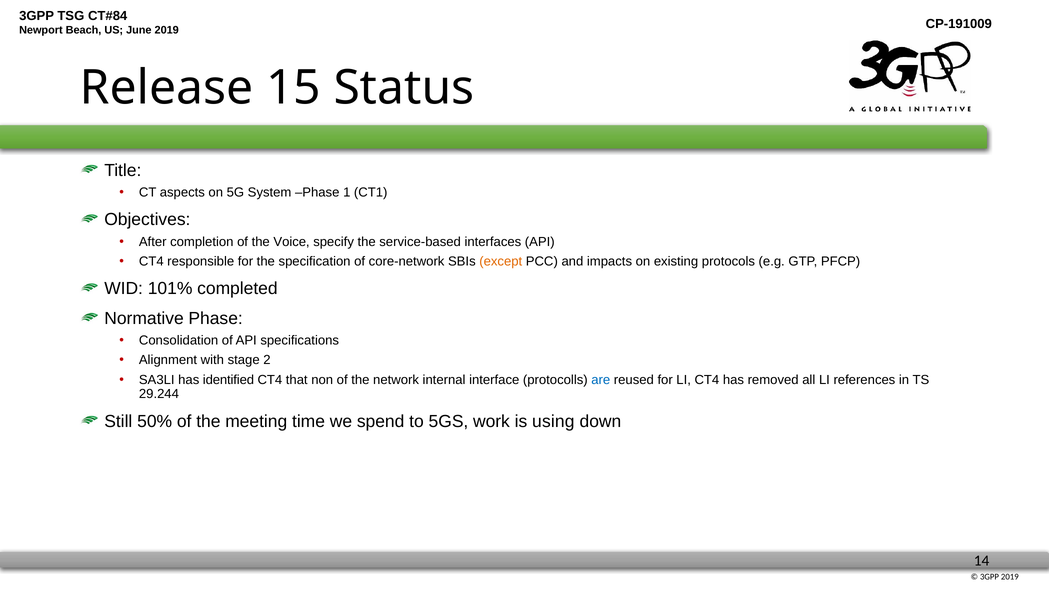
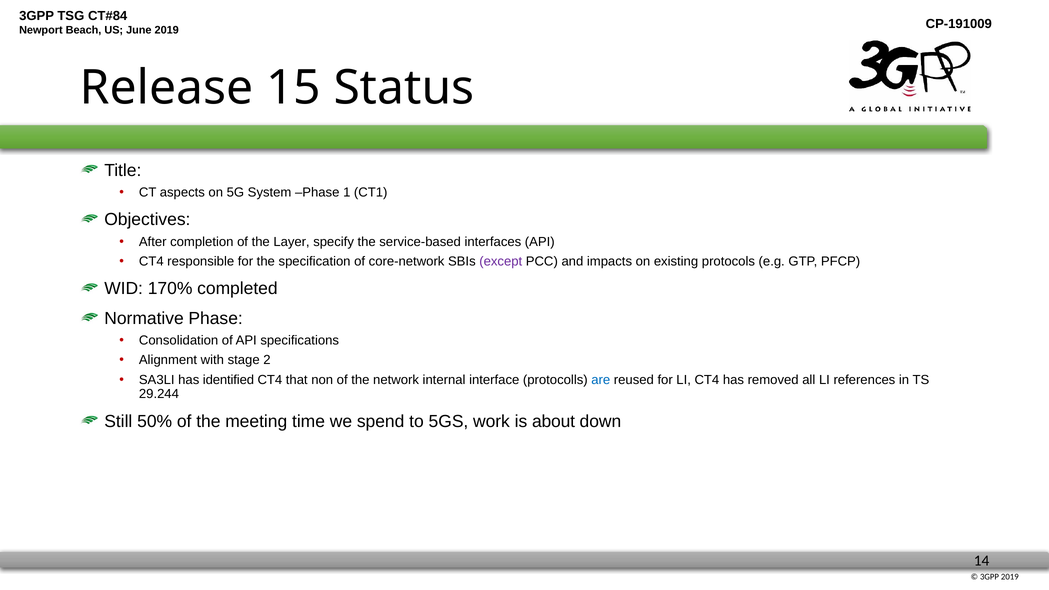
Voice: Voice -> Layer (292, 242)
except colour: orange -> purple (501, 261)
101%: 101% -> 170% (170, 289)
using: using -> about (554, 421)
